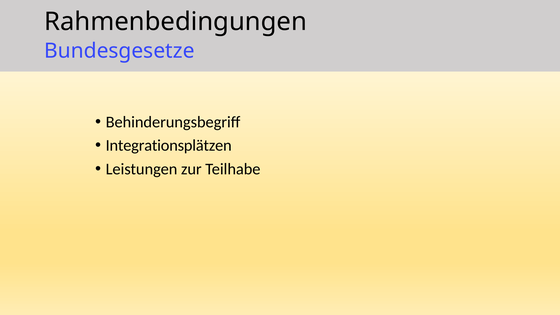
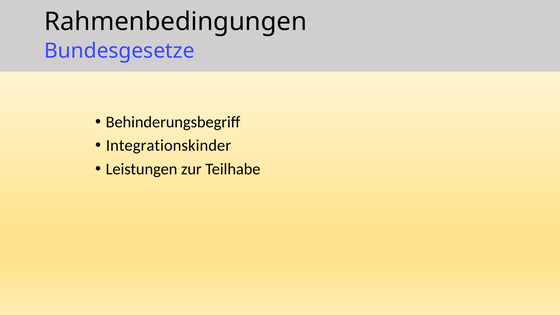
Integrationsplätzen: Integrationsplätzen -> Integrationskinder (168, 146)
